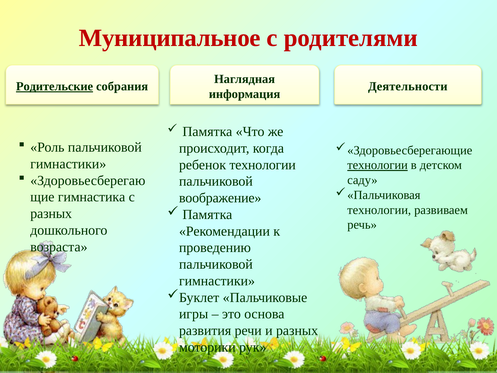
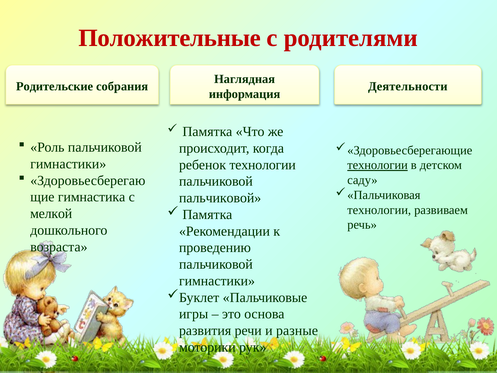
Муниципальное: Муниципальное -> Положительные (170, 38)
Родительские underline: present -> none (55, 86)
воображение: воображение -> пальчиковой (220, 198)
разных: разных -> мелкой (51, 213)
и разных: разных -> разные (297, 330)
